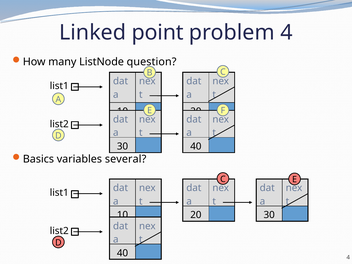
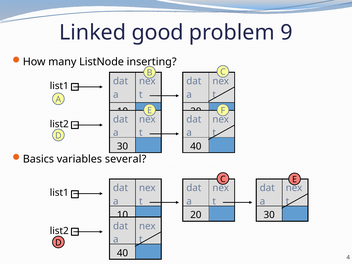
point: point -> good (158, 33)
problem 4: 4 -> 9 (286, 33)
question: question -> inserting (152, 62)
